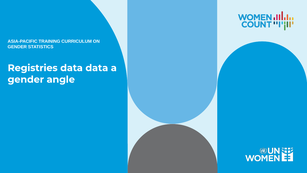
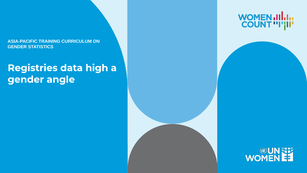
data data: data -> high (97, 68)
